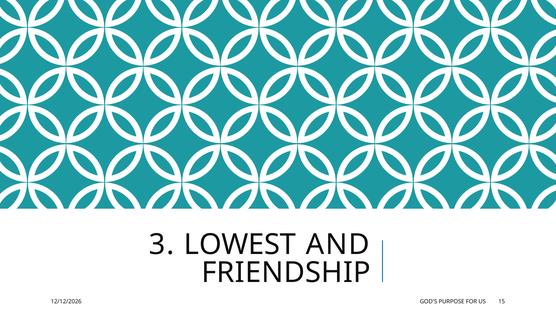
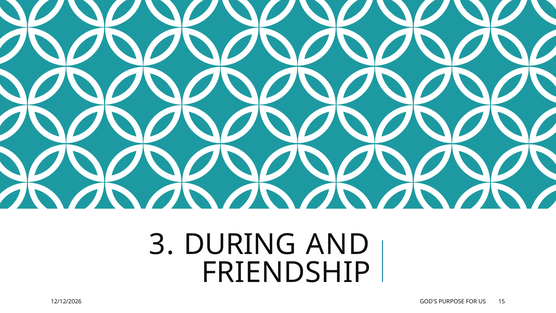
LOWEST: LOWEST -> DURING (240, 244)
